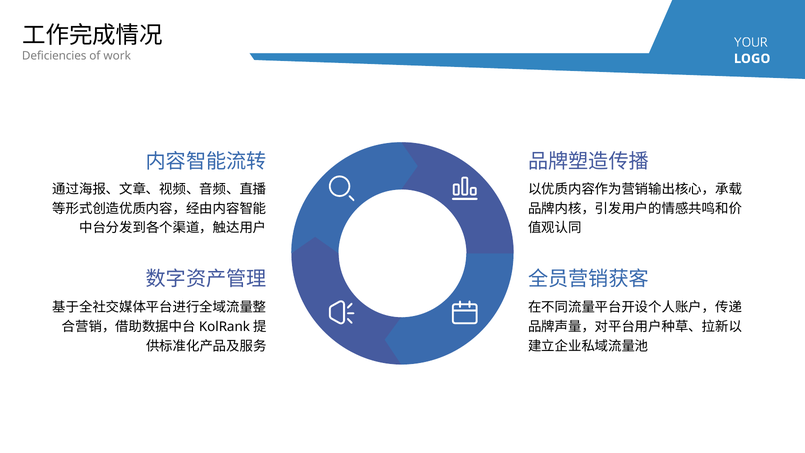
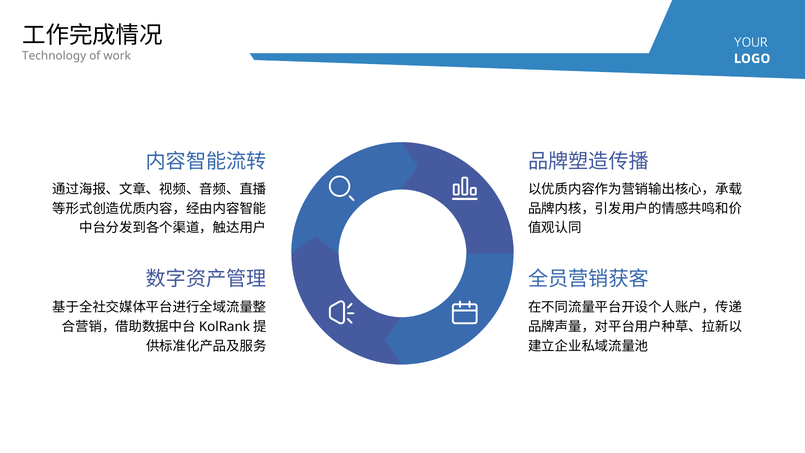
Deficiencies: Deficiencies -> Technology (54, 56)
